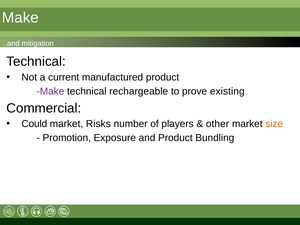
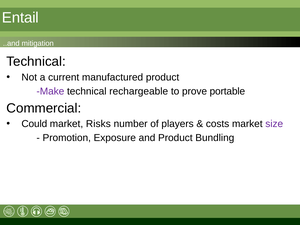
Make: Make -> Entail (20, 18)
existing: existing -> portable (227, 91)
other: other -> costs (218, 124)
size colour: orange -> purple (274, 124)
